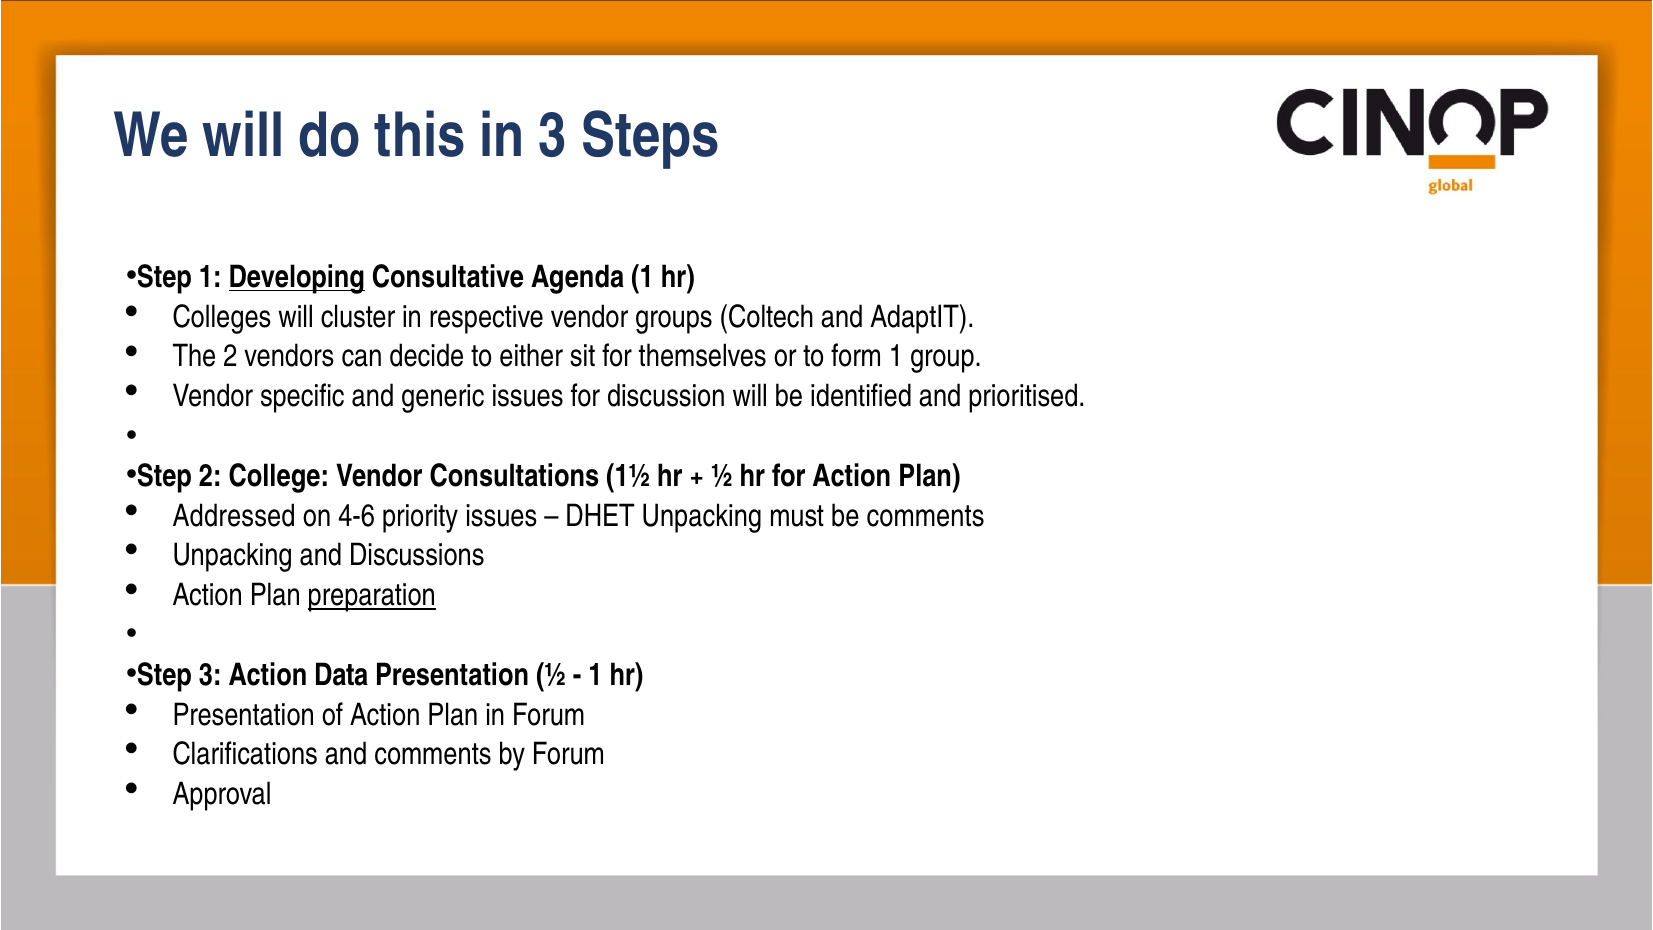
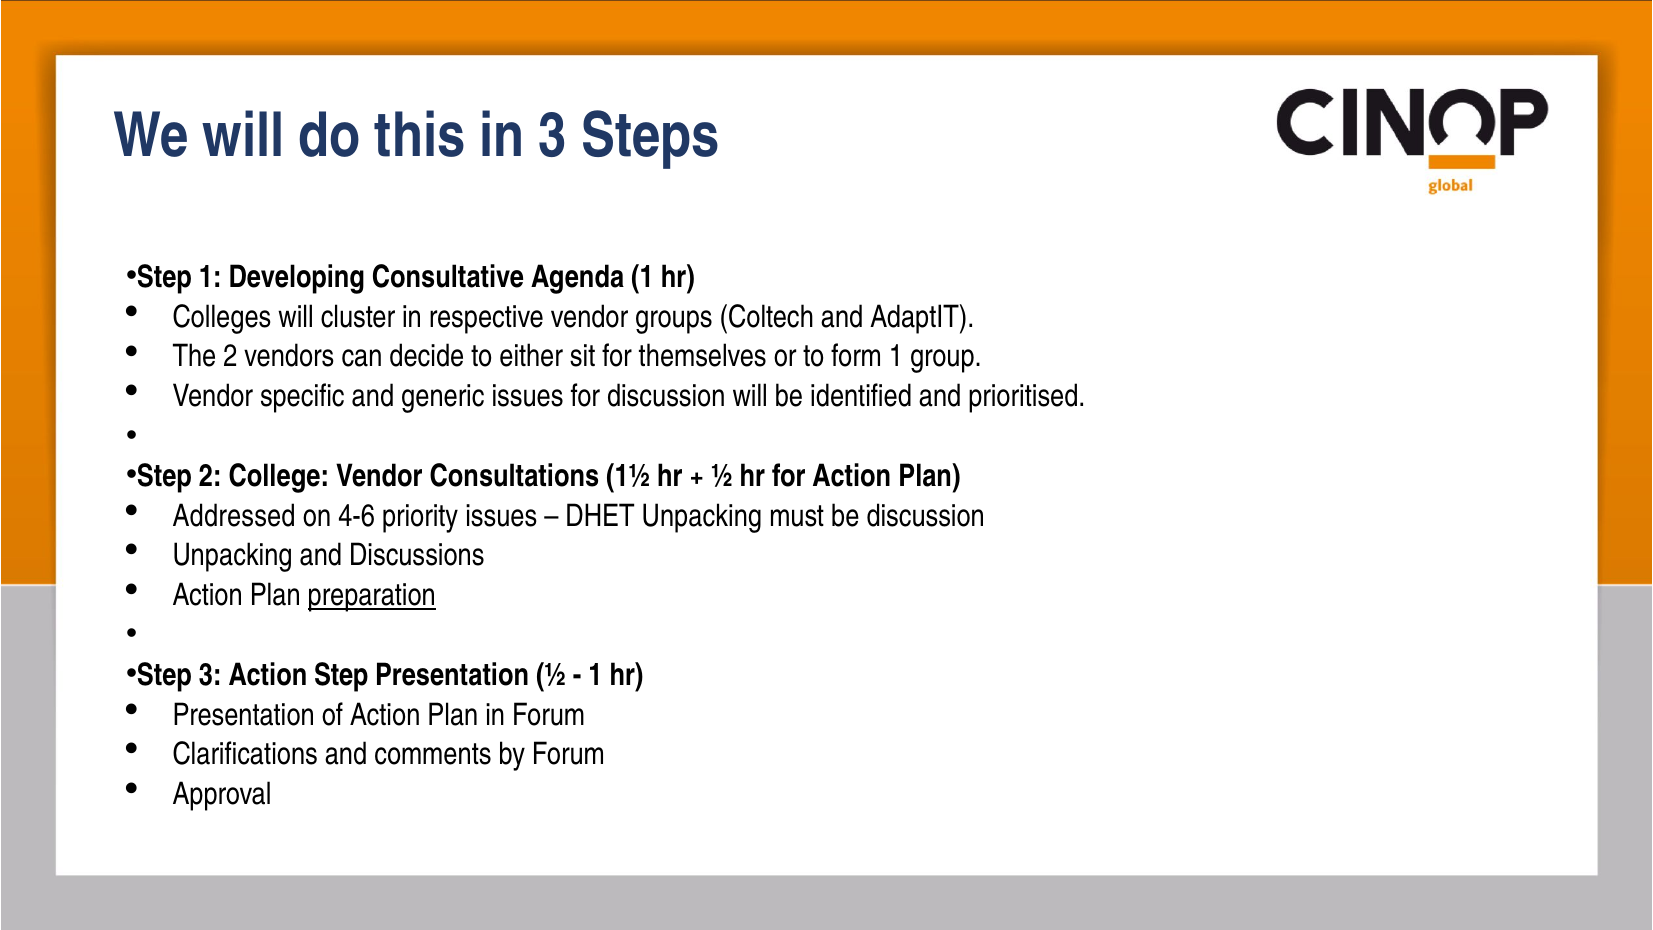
Developing underline: present -> none (297, 277)
be comments: comments -> discussion (926, 516)
Action Data: Data -> Step (341, 675)
